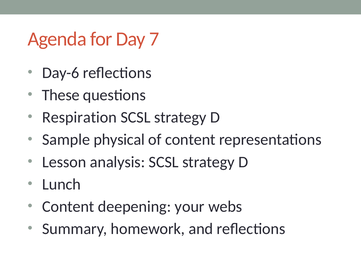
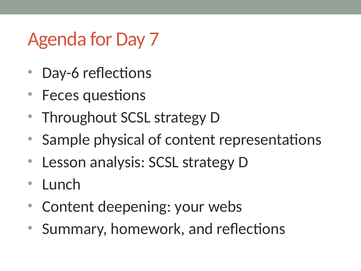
These: These -> Feces (61, 95)
Respiration: Respiration -> Throughout (80, 117)
